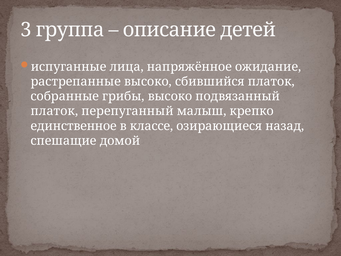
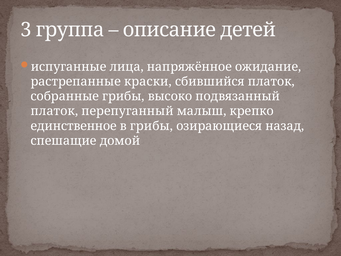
растрепанные высоко: высоко -> краски (148, 82)
в классе: классе -> грибы (151, 126)
